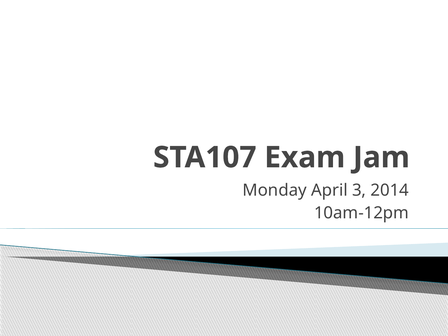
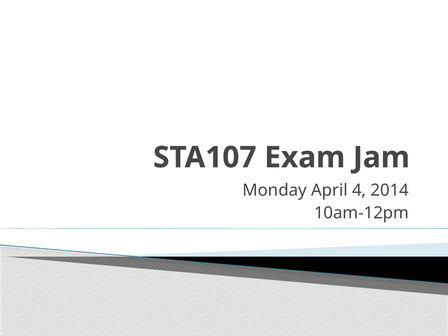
3: 3 -> 4 (359, 190)
